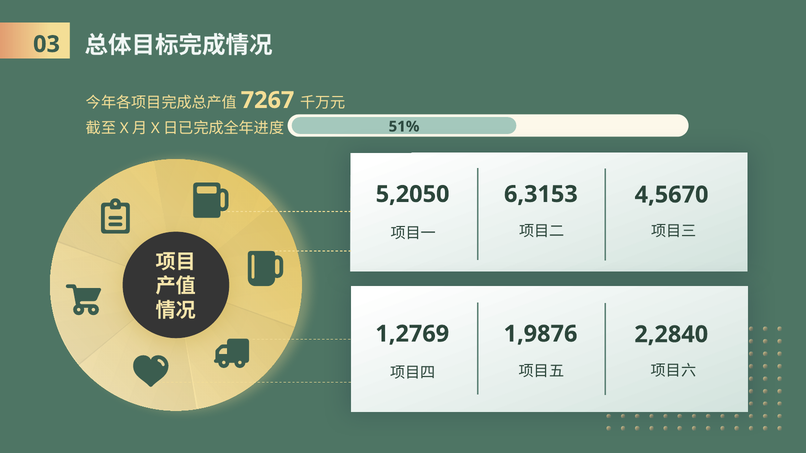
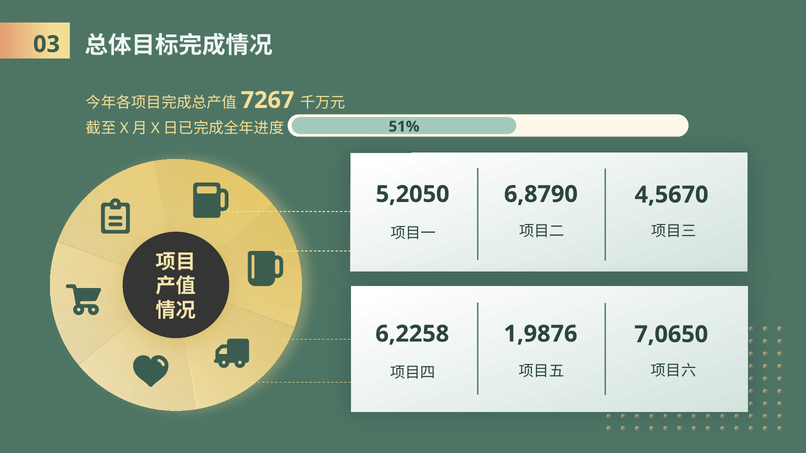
6,3153: 6,3153 -> 6,8790 (541, 194)
1,2769: 1,2769 -> 6,2258 (412, 334)
2,2840: 2,2840 -> 7,0650 (671, 335)
